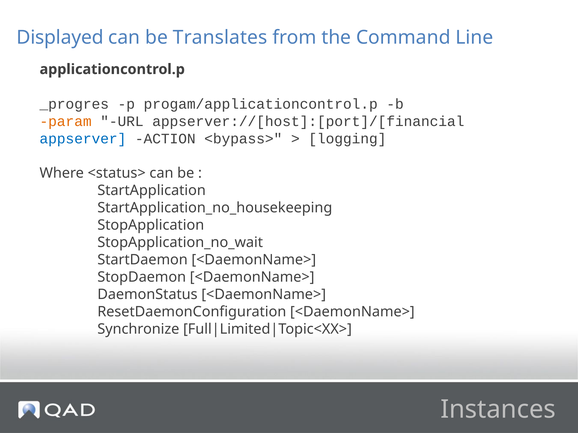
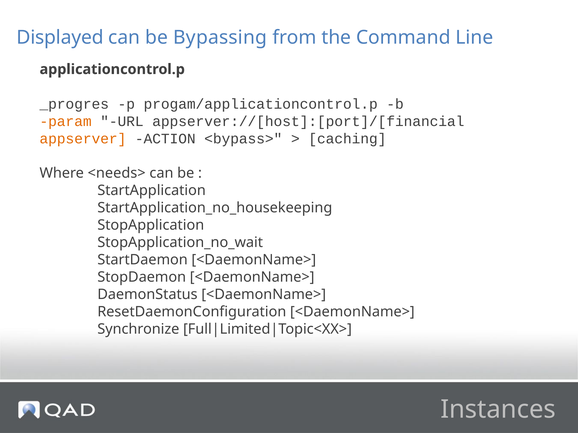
Translates: Translates -> Bypassing (220, 37)
appserver colour: blue -> orange (83, 139)
logging: logging -> caching (347, 139)
<status>: <status> -> <needs> (117, 173)
